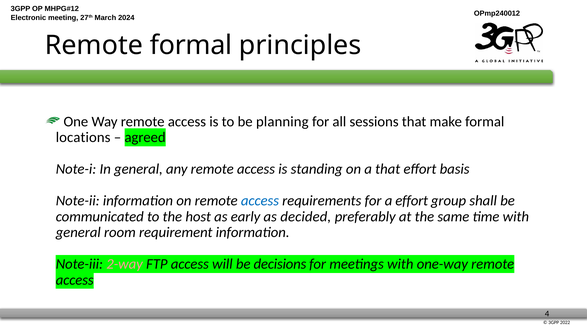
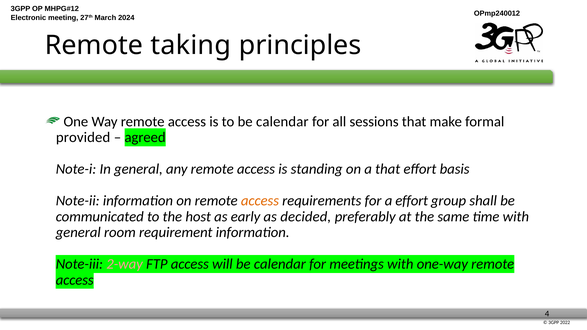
Remote formal: formal -> taking (191, 45)
to be planning: planning -> calendar (282, 122)
locations: locations -> provided (83, 138)
access colour: blue -> orange (260, 201)
will be decisions: decisions -> calendar (280, 264)
